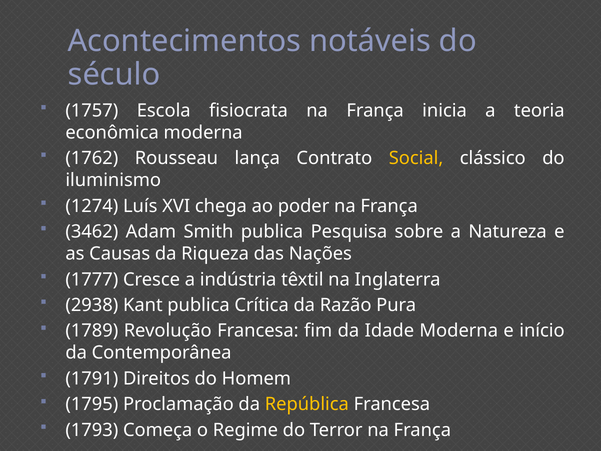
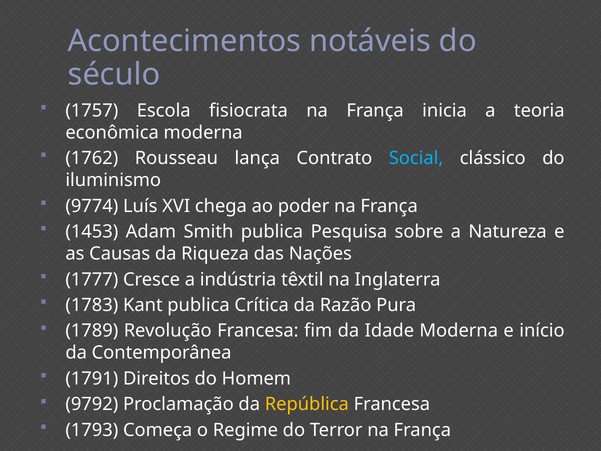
Social colour: yellow -> light blue (416, 158)
1274: 1274 -> 9774 (92, 206)
3462: 3462 -> 1453 (92, 232)
2938: 2938 -> 1783 (92, 305)
1795: 1795 -> 9792 (92, 404)
